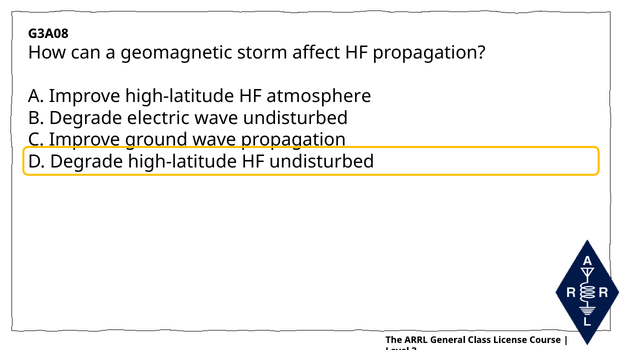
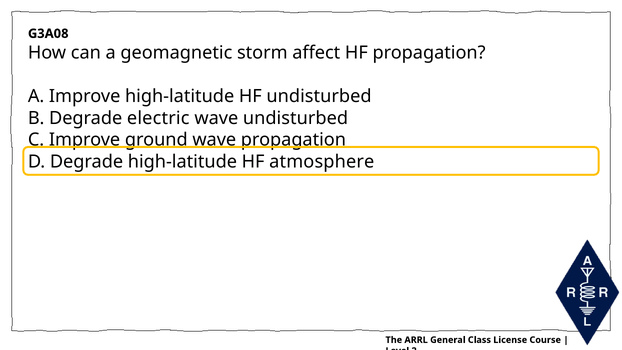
HF atmosphere: atmosphere -> undisturbed (319, 96)
HF undisturbed: undisturbed -> atmosphere (322, 162)
